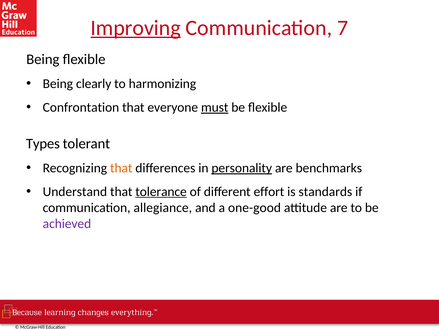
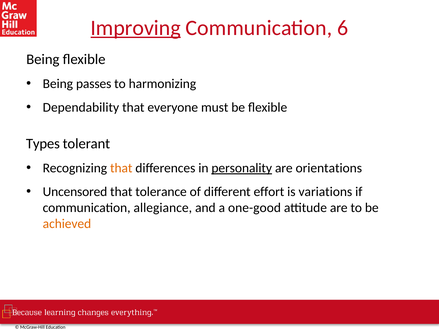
7: 7 -> 6 (343, 28)
clearly: clearly -> passes (94, 84)
Confrontation: Confrontation -> Dependability (81, 107)
must underline: present -> none (215, 107)
benchmarks: benchmarks -> orientations (329, 168)
Understand: Understand -> Uncensored (75, 192)
tolerance underline: present -> none (161, 192)
standards: standards -> variations (325, 192)
achieved colour: purple -> orange (67, 224)
